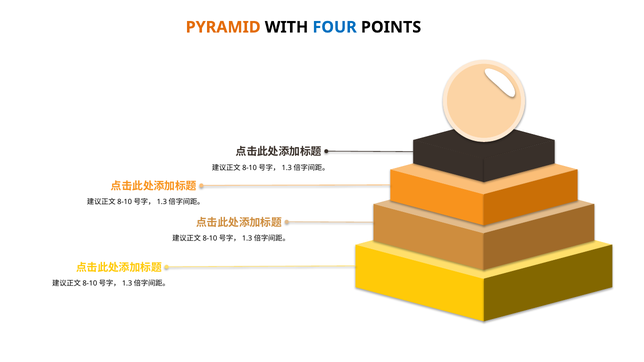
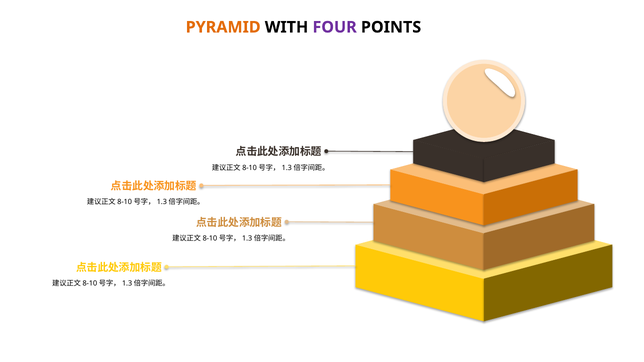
FOUR colour: blue -> purple (335, 27)
